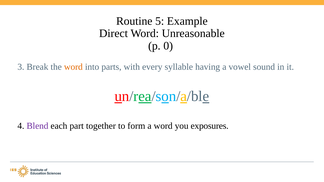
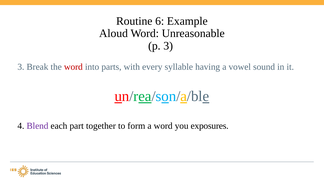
5: 5 -> 6 (160, 21)
Direct: Direct -> Aloud (113, 33)
p 0: 0 -> 3 (168, 46)
word colour: orange -> red (73, 67)
